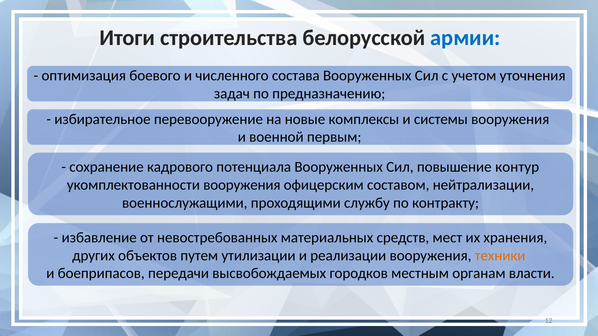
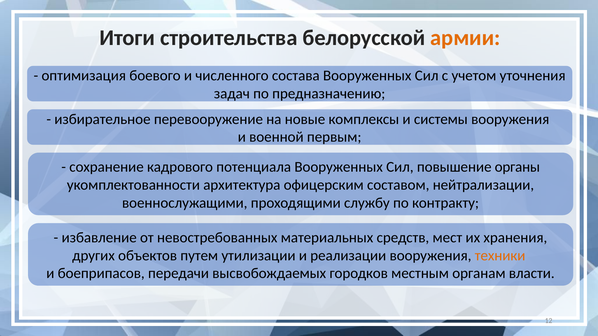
армии colour: blue -> orange (465, 38)
контур: контур -> органы (517, 167)
укомплектованности вооружения: вооружения -> архитектура (242, 185)
